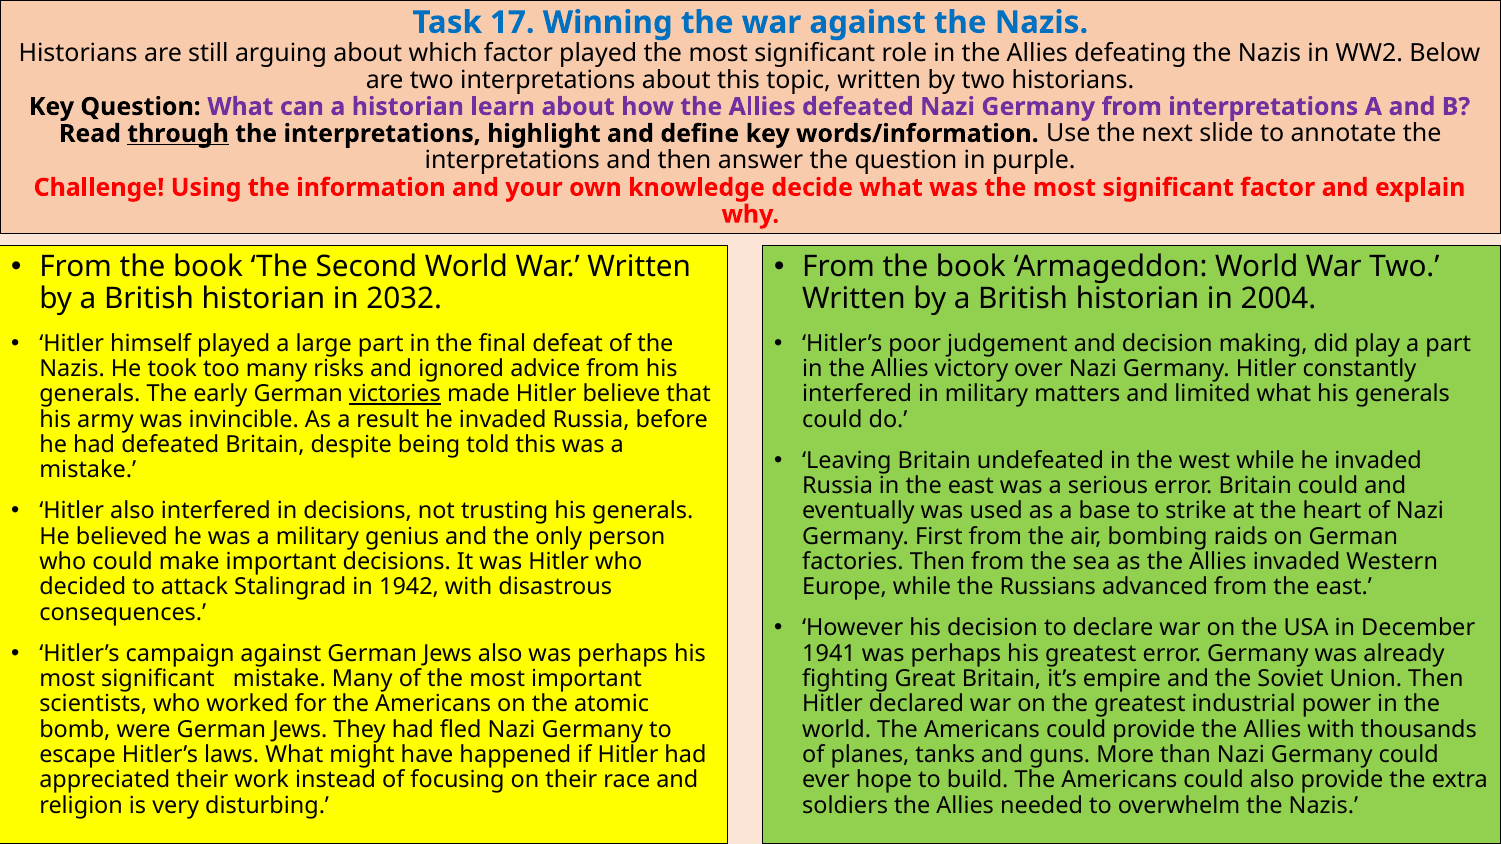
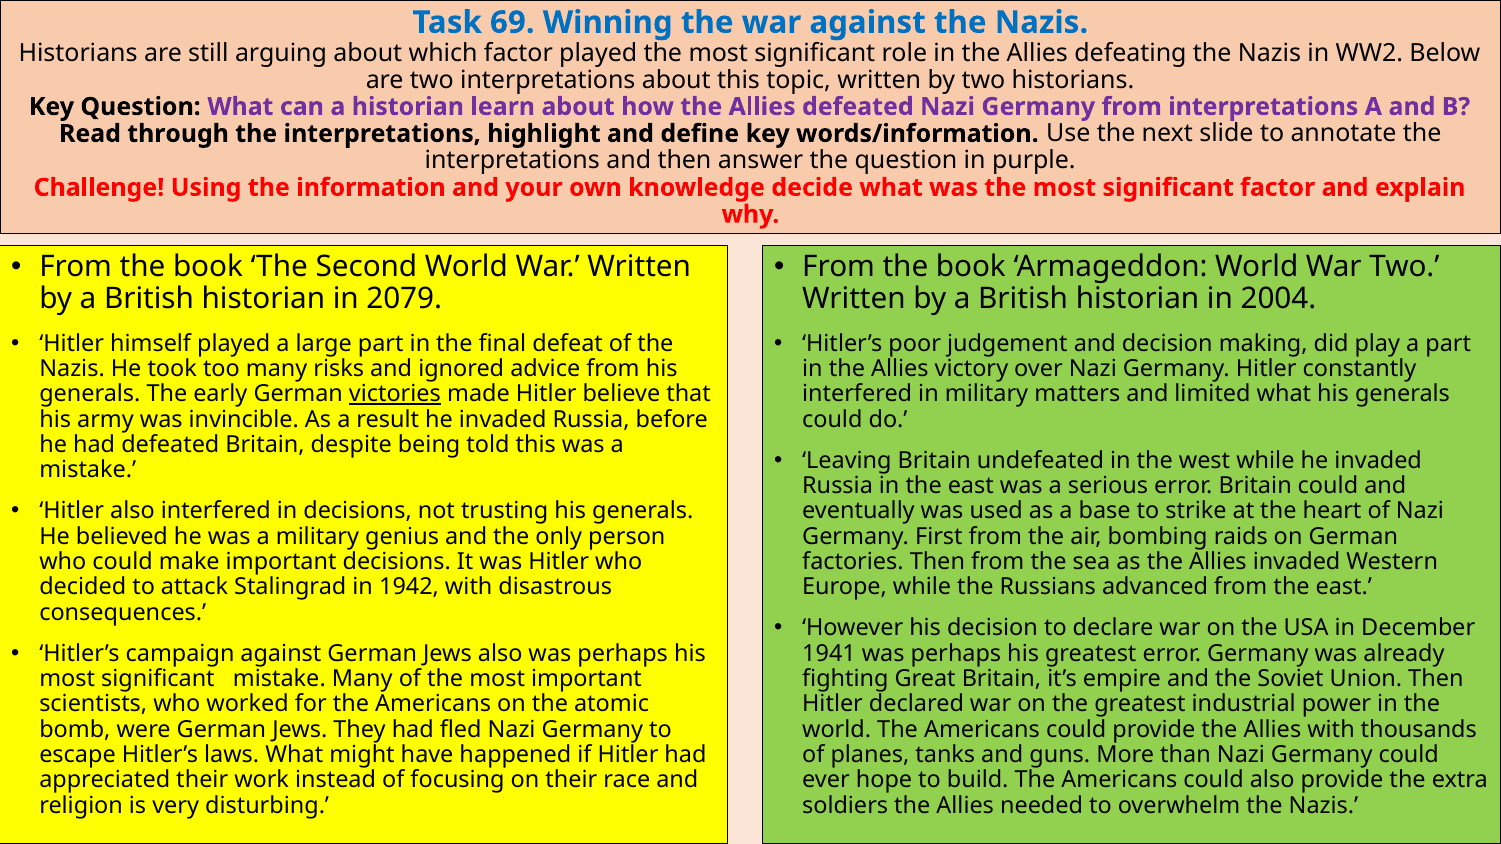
17: 17 -> 69 (512, 22)
through underline: present -> none (178, 134)
2032: 2032 -> 2079 (404, 299)
